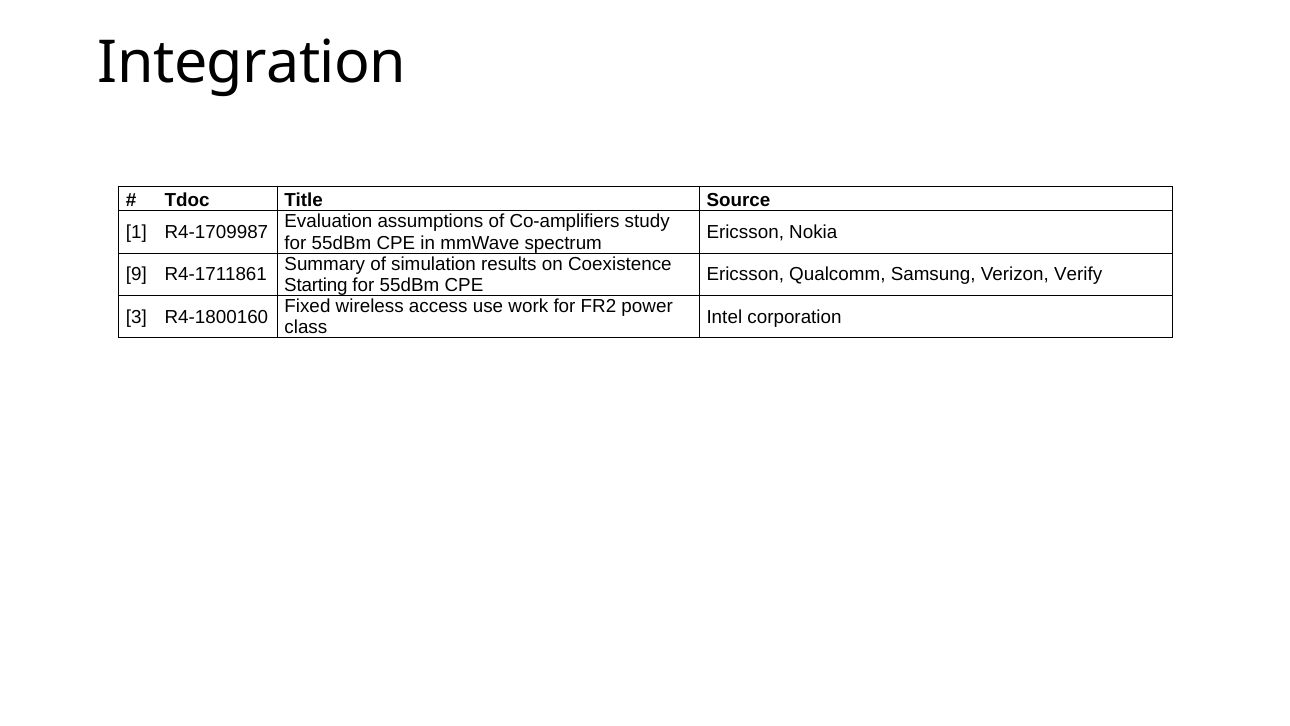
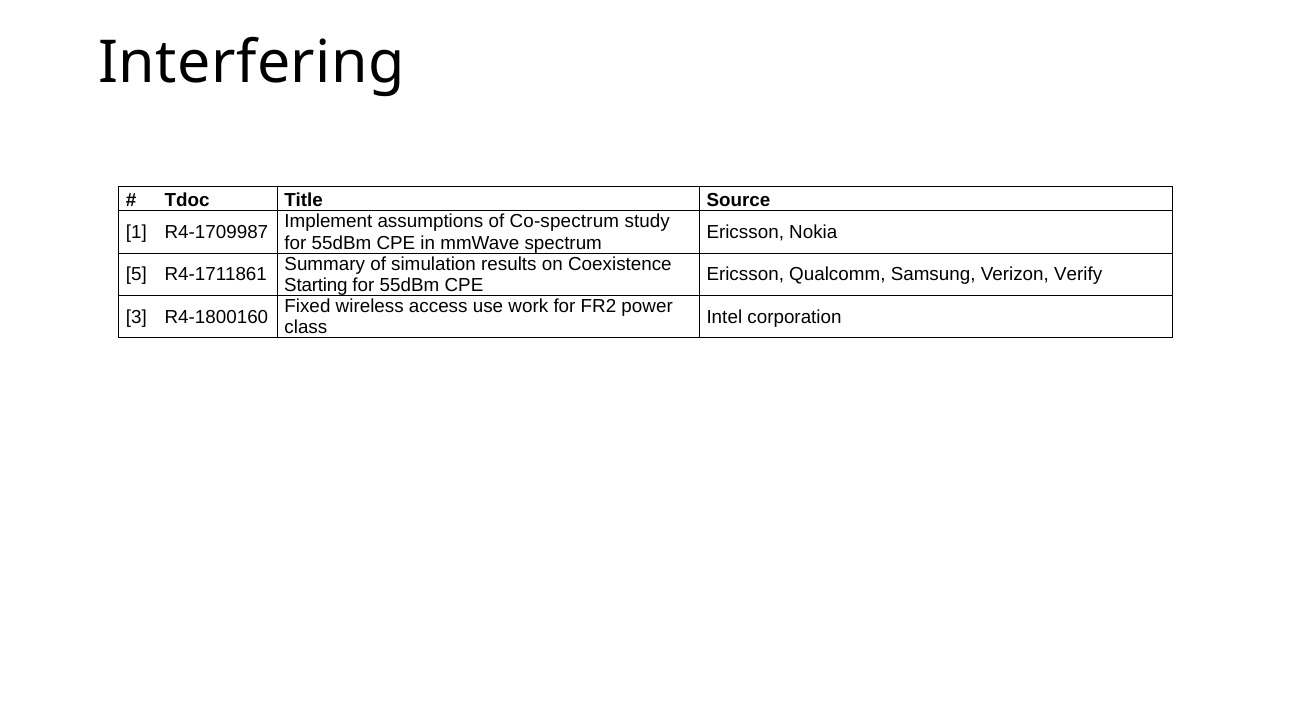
Integration: Integration -> Interfering (252, 63)
Evaluation: Evaluation -> Implement (328, 222)
Co-amplifiers: Co-amplifiers -> Co-spectrum (564, 222)
9: 9 -> 5 (136, 274)
